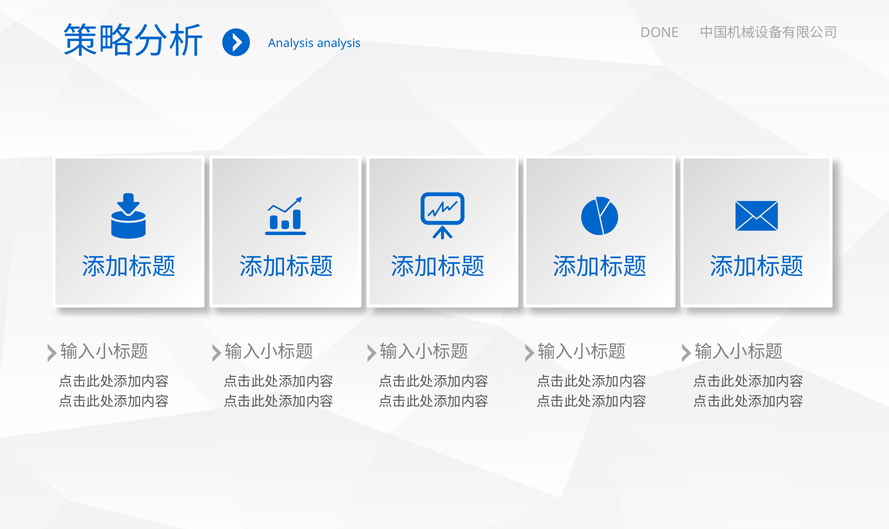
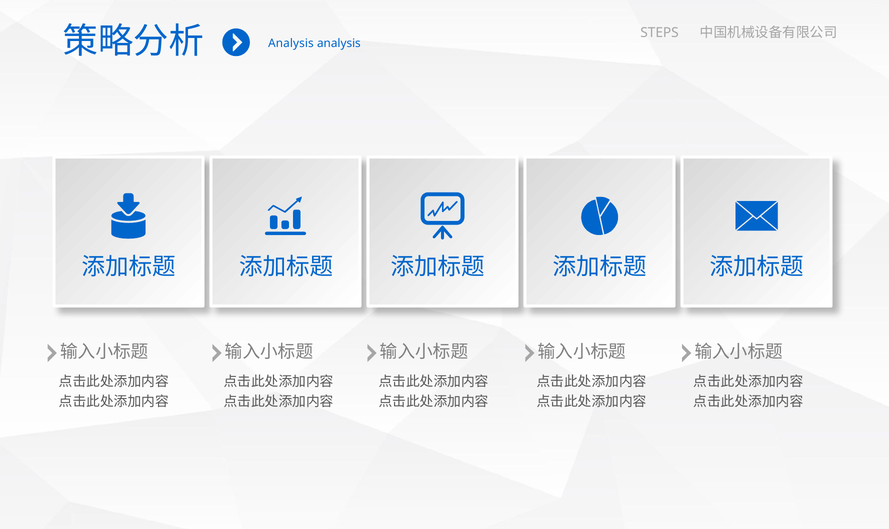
DONE: DONE -> STEPS (660, 33)
